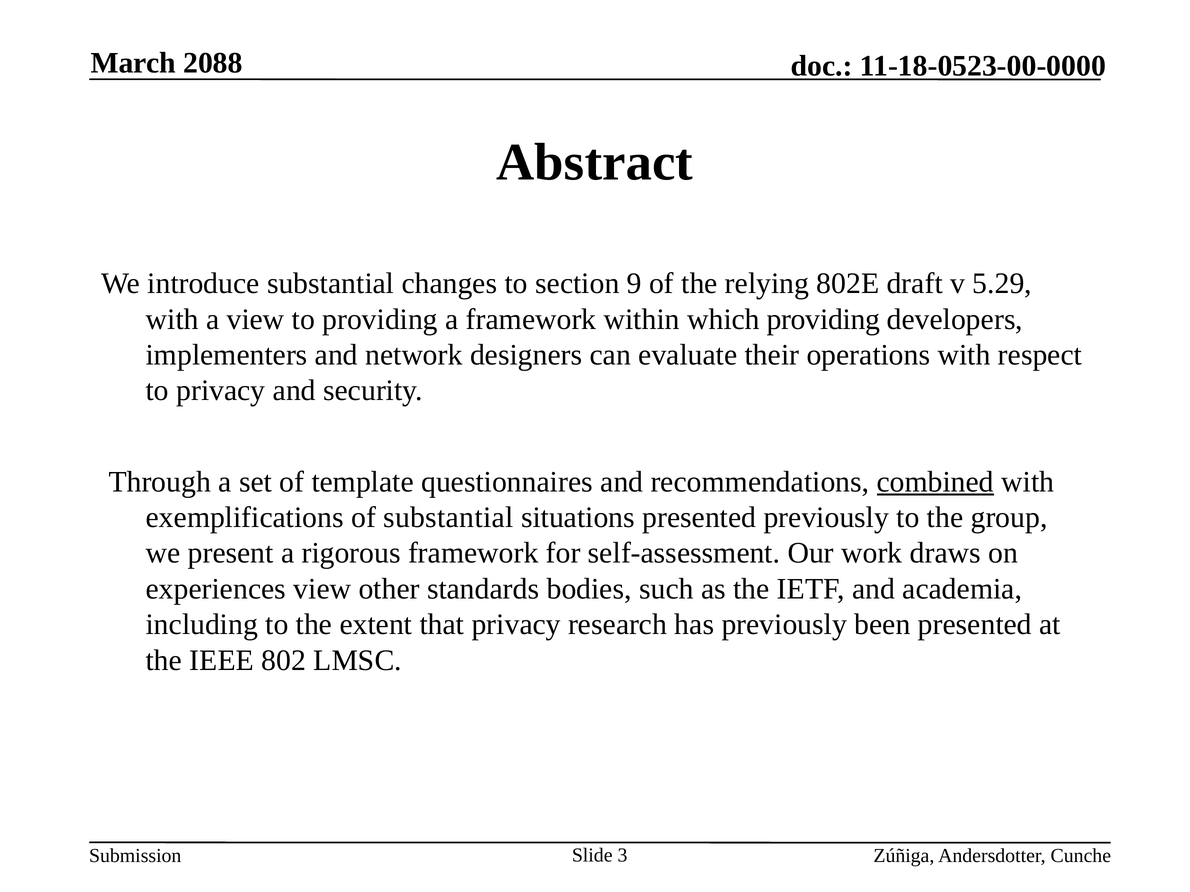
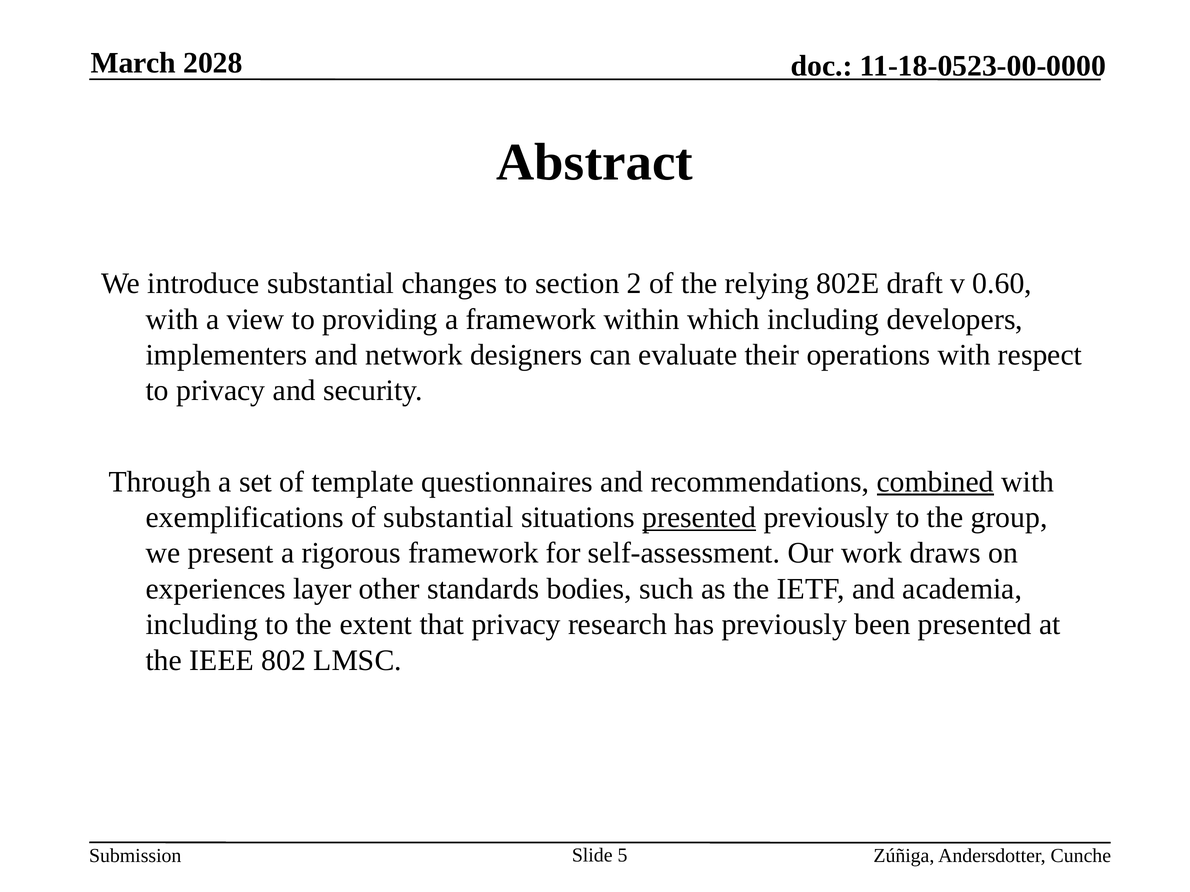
2088: 2088 -> 2028 (213, 63)
9: 9 -> 2 (634, 284)
5.29: 5.29 -> 0.60 (1002, 284)
which providing: providing -> including (823, 319)
presented underline: none -> present (699, 518)
experiences view: view -> layer (322, 589)
3: 3 -> 5 (622, 856)
